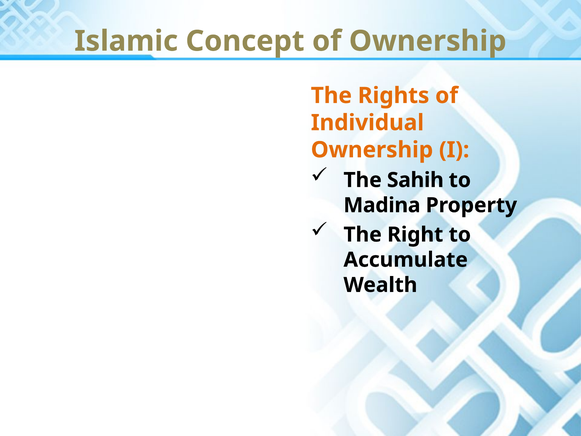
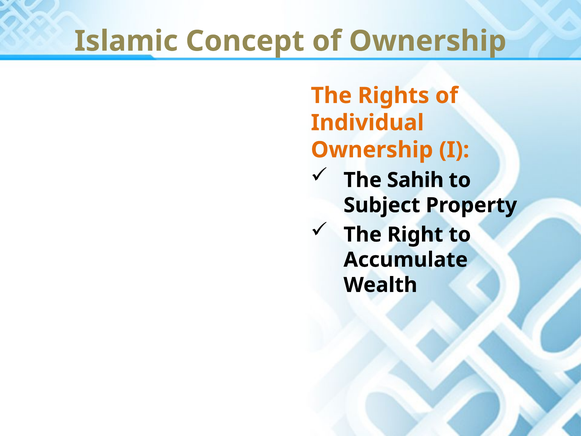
Madina: Madina -> Subject (382, 205)
